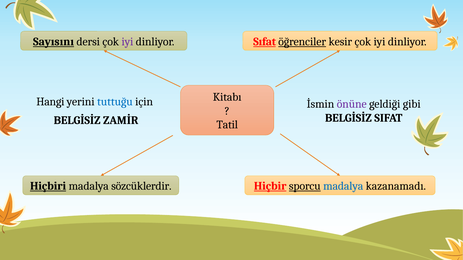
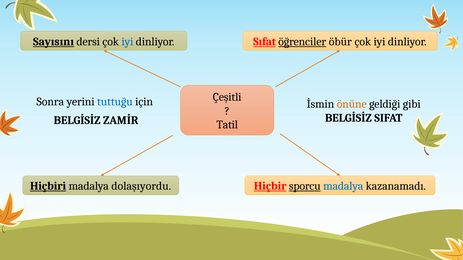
iyi colour: purple -> blue (127, 42)
kesir: kesir -> öbür (340, 42)
Kitabı: Kitabı -> Çeşitli (227, 97)
Hangi: Hangi -> Sonra (50, 102)
önüne colour: purple -> orange (352, 104)
sözcüklerdir: sözcüklerdir -> dolaşıyordu (141, 186)
